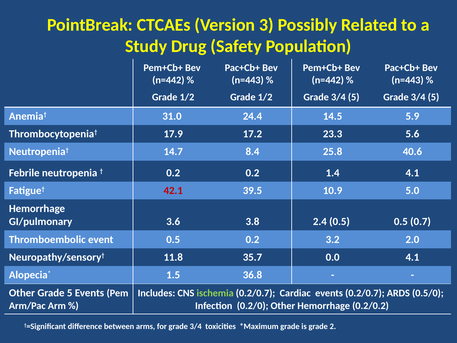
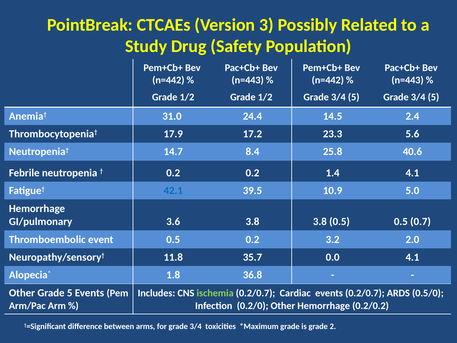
5.9: 5.9 -> 2.4 (412, 116)
42.1 colour: red -> blue (173, 191)
3.8 2.4: 2.4 -> 3.8 (320, 222)
1.5: 1.5 -> 1.8 (173, 275)
